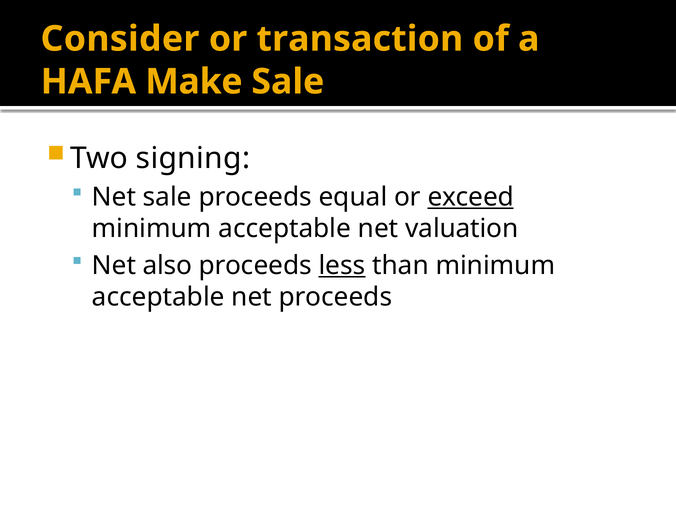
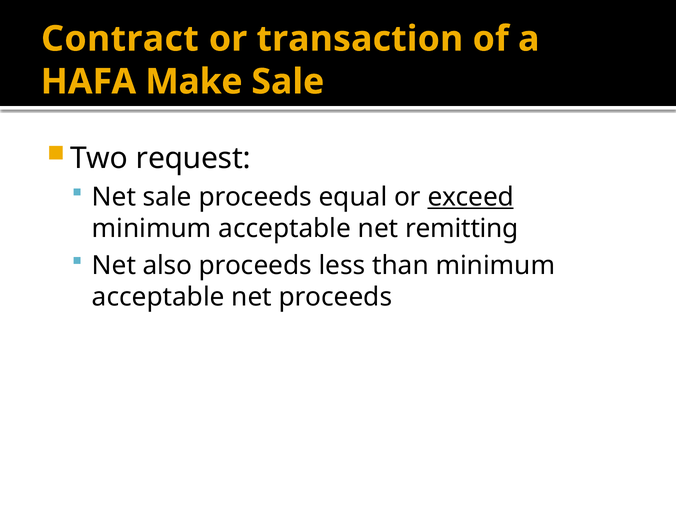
Consider: Consider -> Contract (120, 39)
signing: signing -> request (193, 158)
valuation: valuation -> remitting (462, 229)
less underline: present -> none (342, 265)
